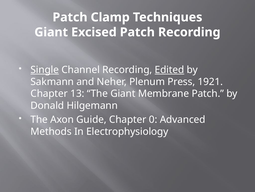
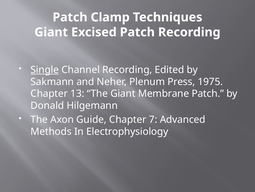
Edited underline: present -> none (169, 70)
1921: 1921 -> 1975 (210, 81)
0: 0 -> 7 (153, 119)
